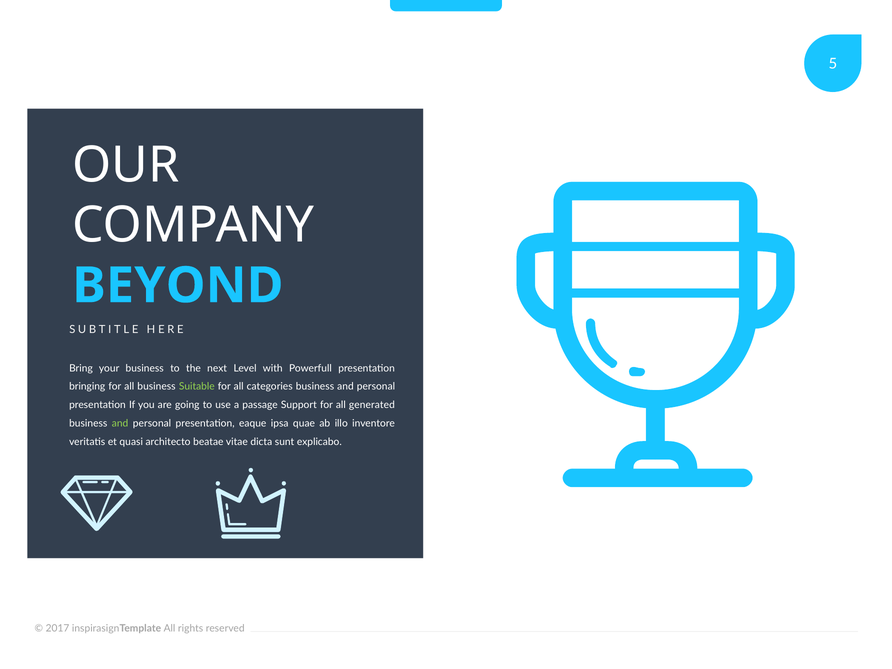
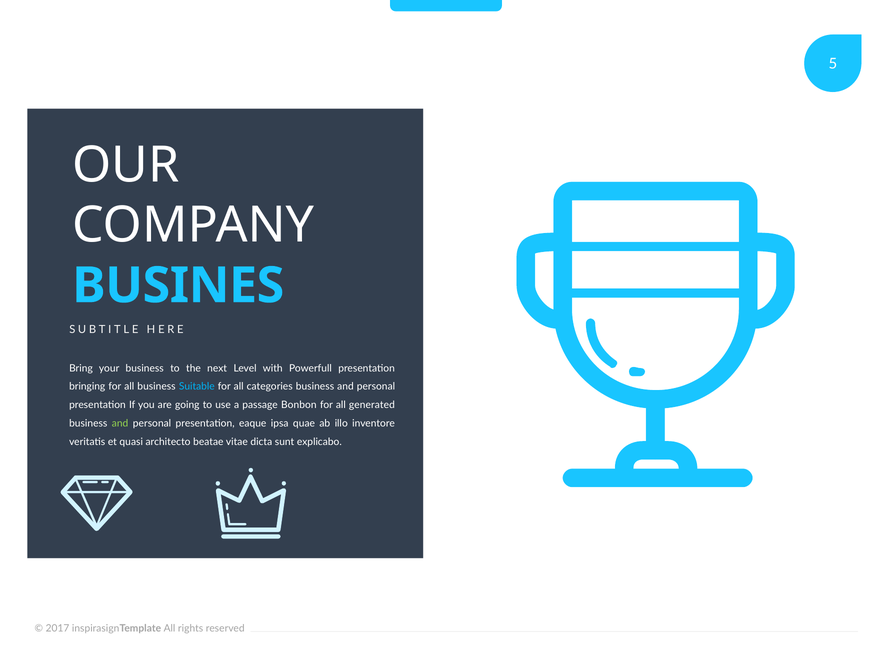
BEYOND: BEYOND -> BUSINES (178, 286)
Suitable colour: light green -> light blue (197, 387)
Support: Support -> Bonbon (299, 405)
